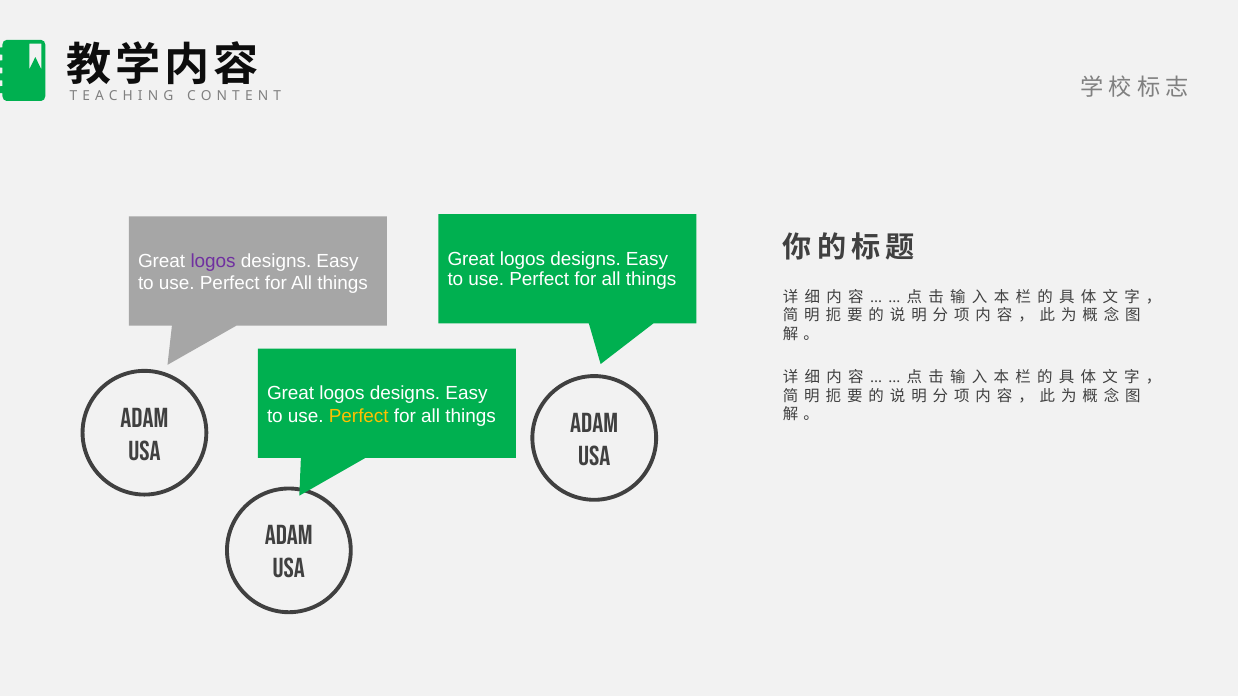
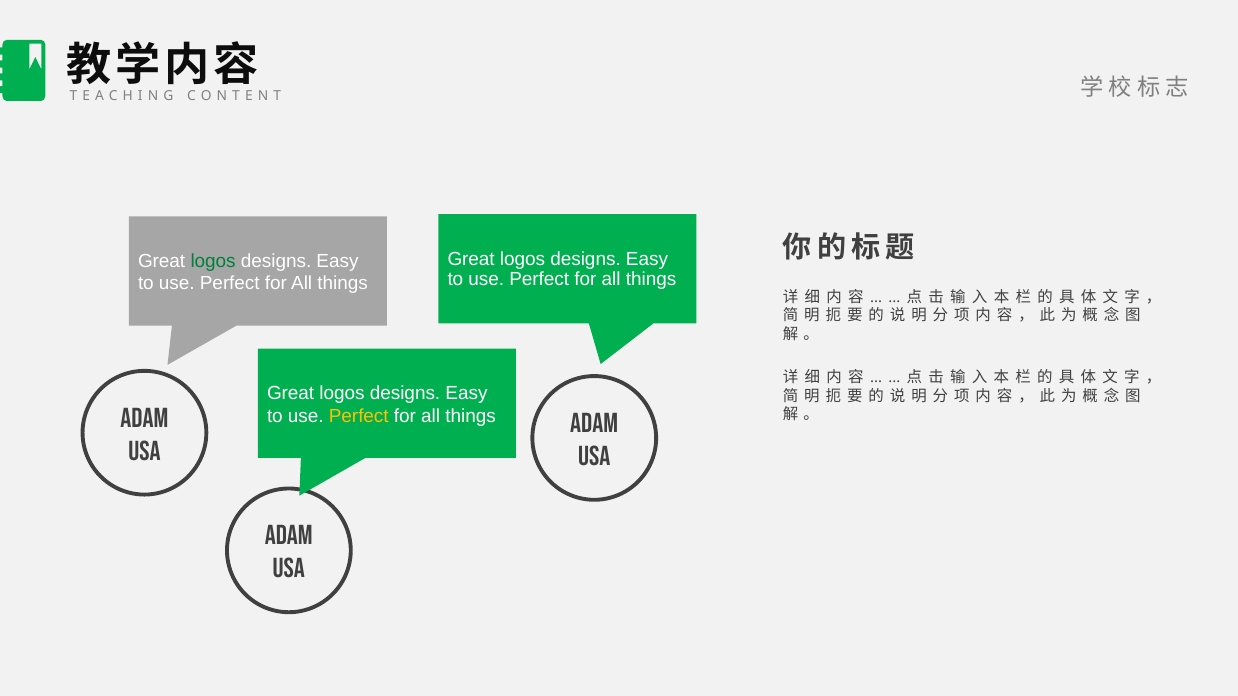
logos colour: purple -> green (213, 261)
